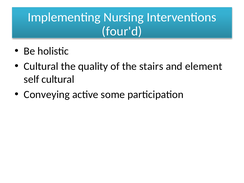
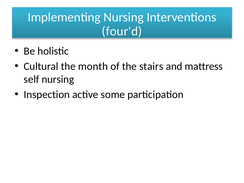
quality: quality -> month (93, 66)
element: element -> mattress (204, 66)
self cultural: cultural -> nursing (58, 79)
Conveying: Conveying -> Inspection (47, 95)
